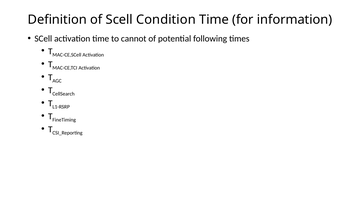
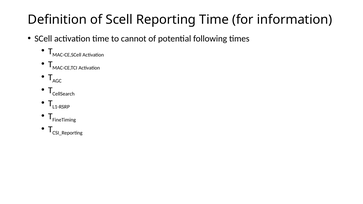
Condition: Condition -> Reporting (166, 20)
